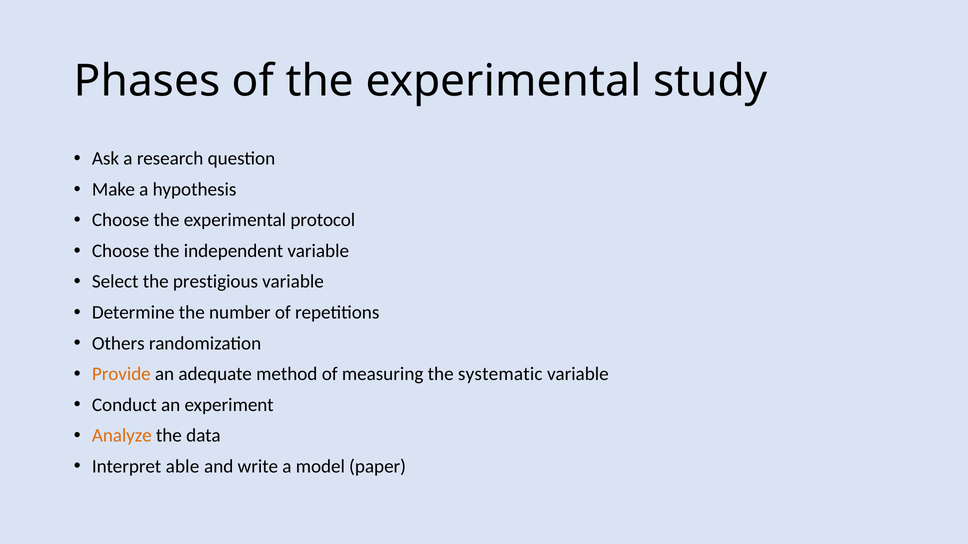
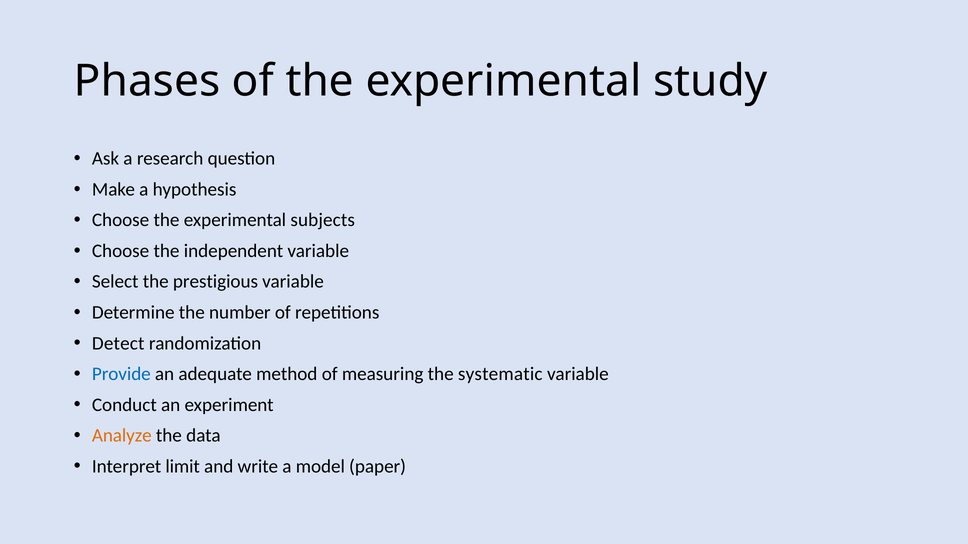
protocol: protocol -> subjects (323, 220)
Others: Others -> Detect (118, 344)
Provide colour: orange -> blue (121, 374)
able: able -> limit (183, 467)
